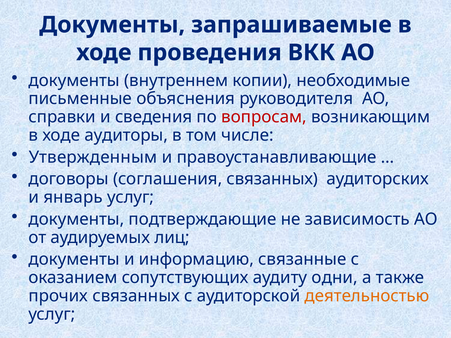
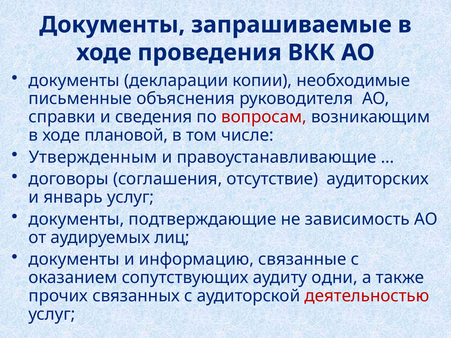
внутреннем: внутреннем -> декларации (176, 81)
аудиторы: аудиторы -> плановой (126, 135)
соглашения связанных: связанных -> отсутствие (272, 179)
деятельностью colour: orange -> red (367, 296)
